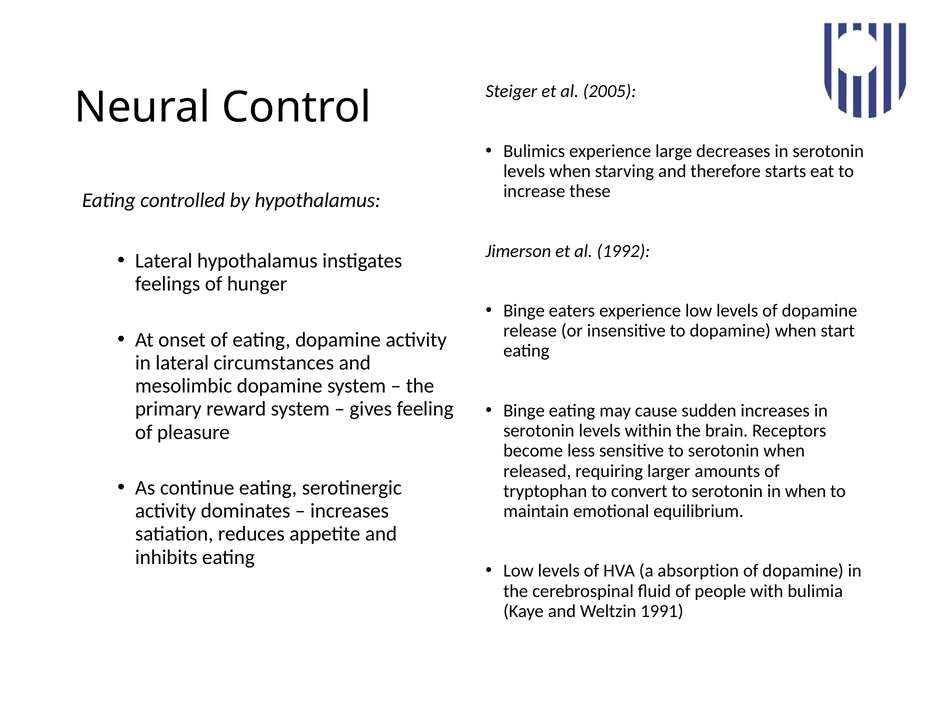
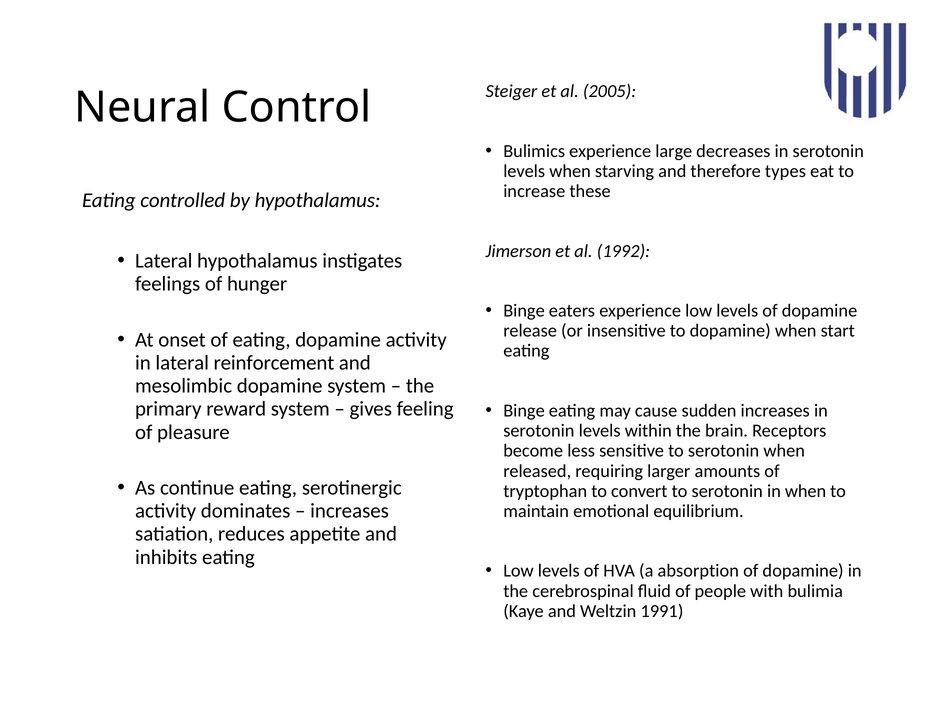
starts: starts -> types (785, 171)
circumstances: circumstances -> reinforcement (274, 363)
